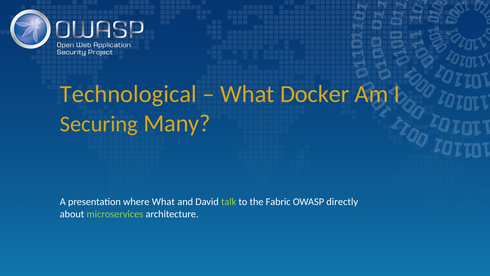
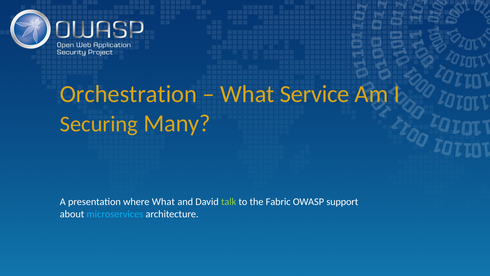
Technological: Technological -> Orchestration (128, 94)
Docker: Docker -> Service (315, 94)
directly: directly -> support (342, 202)
microservices colour: light green -> light blue (115, 214)
